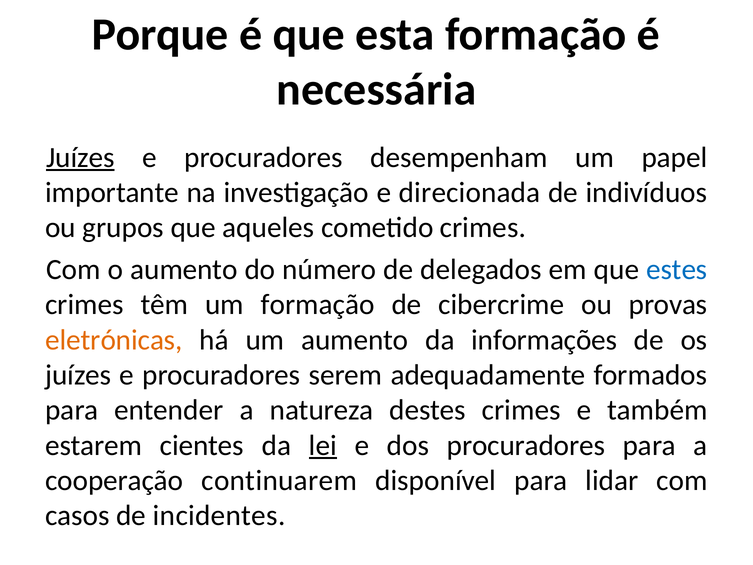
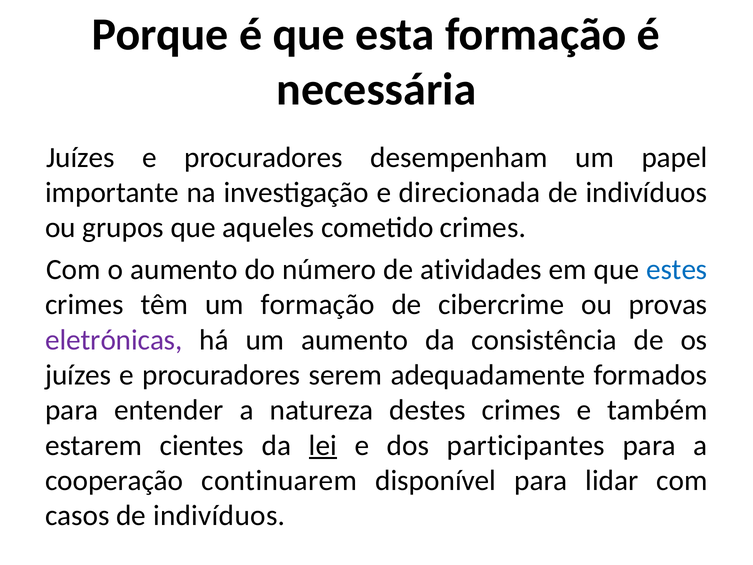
Juízes underline: present -> none (80, 157)
delegados: delegados -> atividades (481, 269)
eletrónicas colour: orange -> purple (114, 340)
informações: informações -> consistência (544, 340)
dos procuradores: procuradores -> participantes (526, 445)
casos de incidentes: incidentes -> indivíduos (219, 516)
